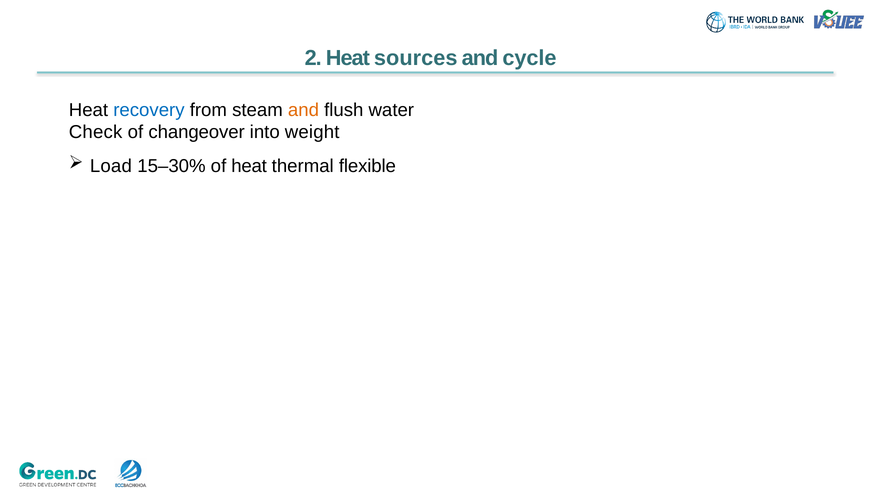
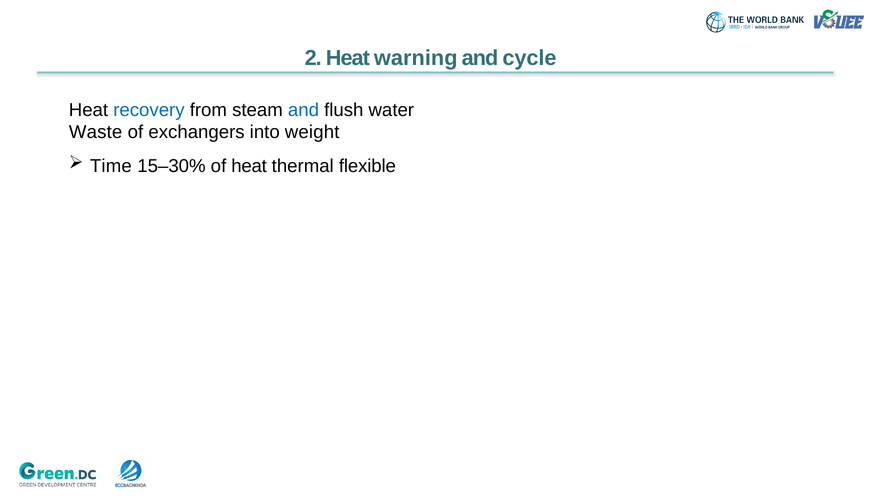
sources: sources -> warning (416, 58)
and colour: orange -> blue (303, 110)
Check: Check -> Waste (96, 132)
changeover: changeover -> exchangers (197, 132)
Load: Load -> Time (111, 166)
